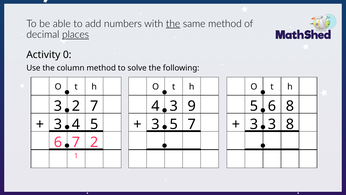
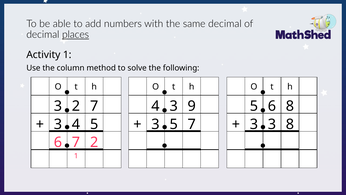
the underline: present -> none (173, 24)
same method: method -> decimal (225, 24)
Activity 0: 0 -> 1 (67, 55)
